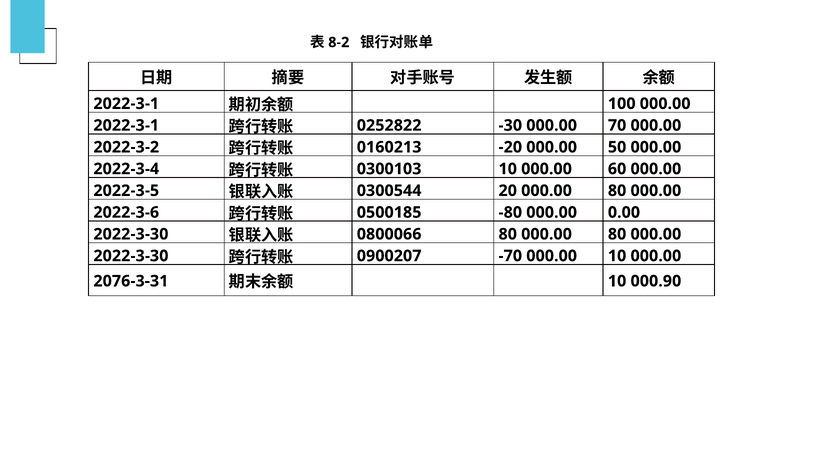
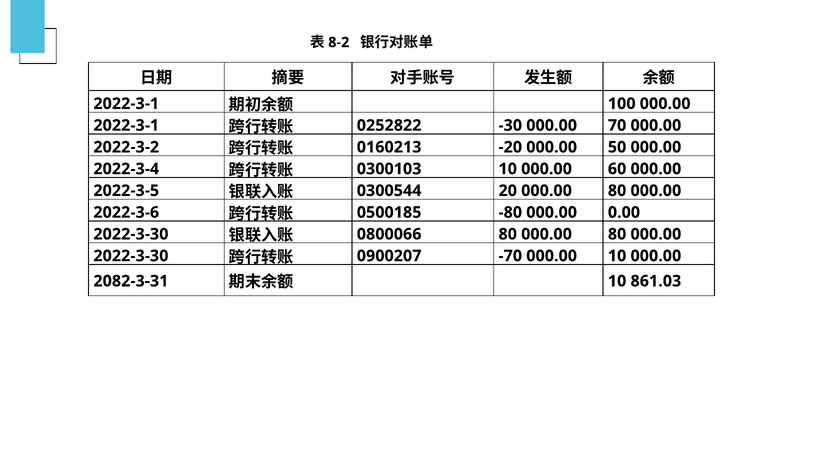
2076-3-31: 2076-3-31 -> 2082-3-31 (131, 281)
000.90: 000.90 -> 861.03 (656, 281)
